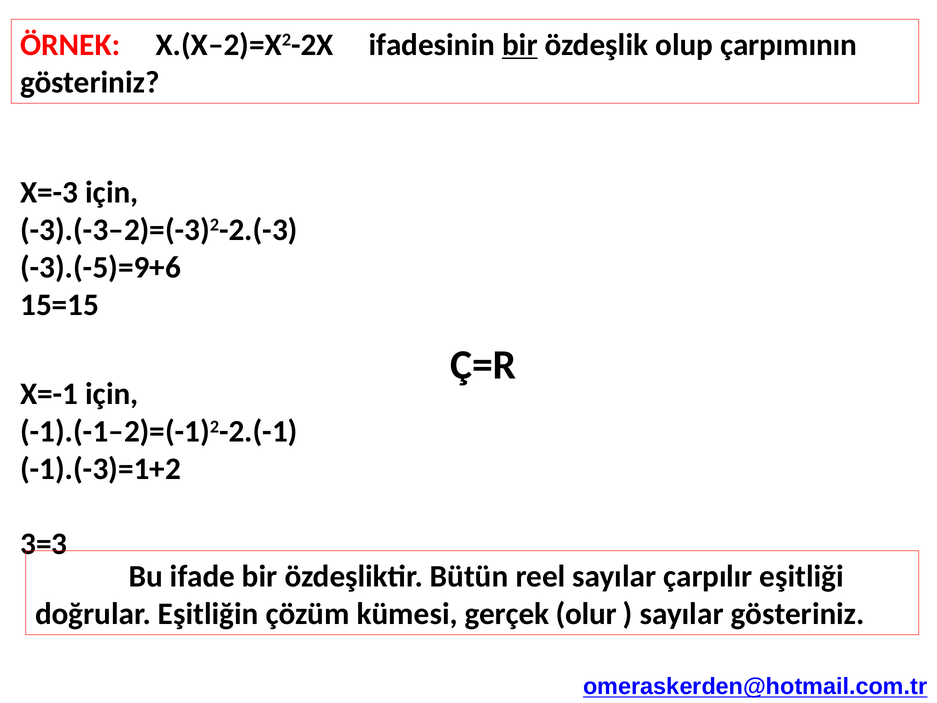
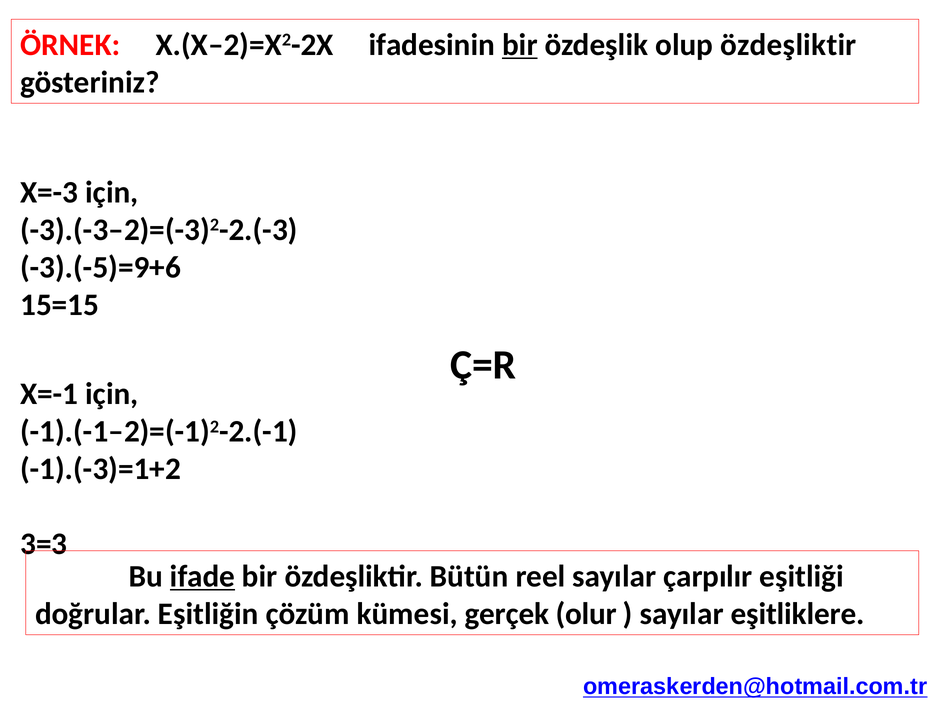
olup çarpımının: çarpımının -> özdeşliktir (788, 45)
ifade underline: none -> present (202, 576)
sayılar gösteriniz: gösteriniz -> eşitliklere (798, 614)
